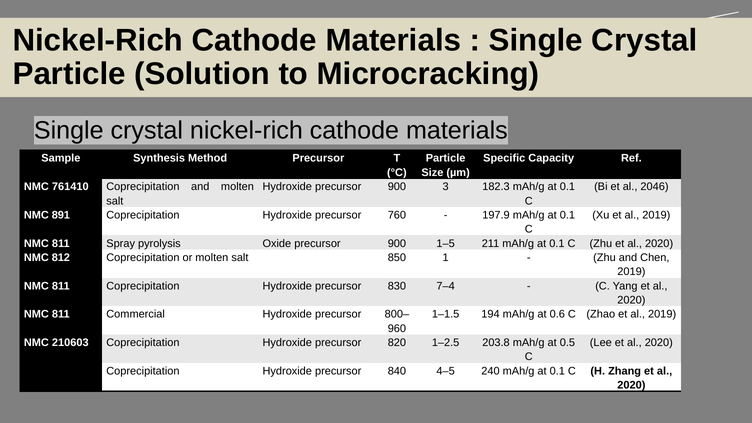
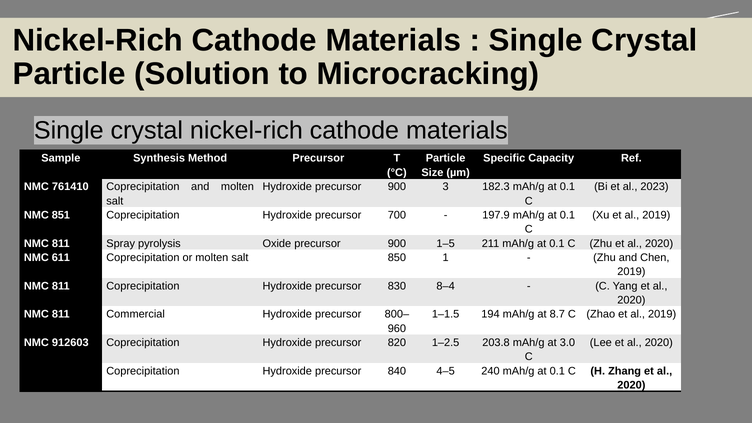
2046: 2046 -> 2023 (655, 187)
891: 891 -> 851 (61, 215)
760: 760 -> 700 (397, 215)
812: 812 -> 611 (61, 258)
7–4: 7–4 -> 8–4 (446, 286)
0.6: 0.6 -> 8.7 (557, 314)
210603: 210603 -> 912603 (70, 343)
0.5: 0.5 -> 3.0 (567, 343)
